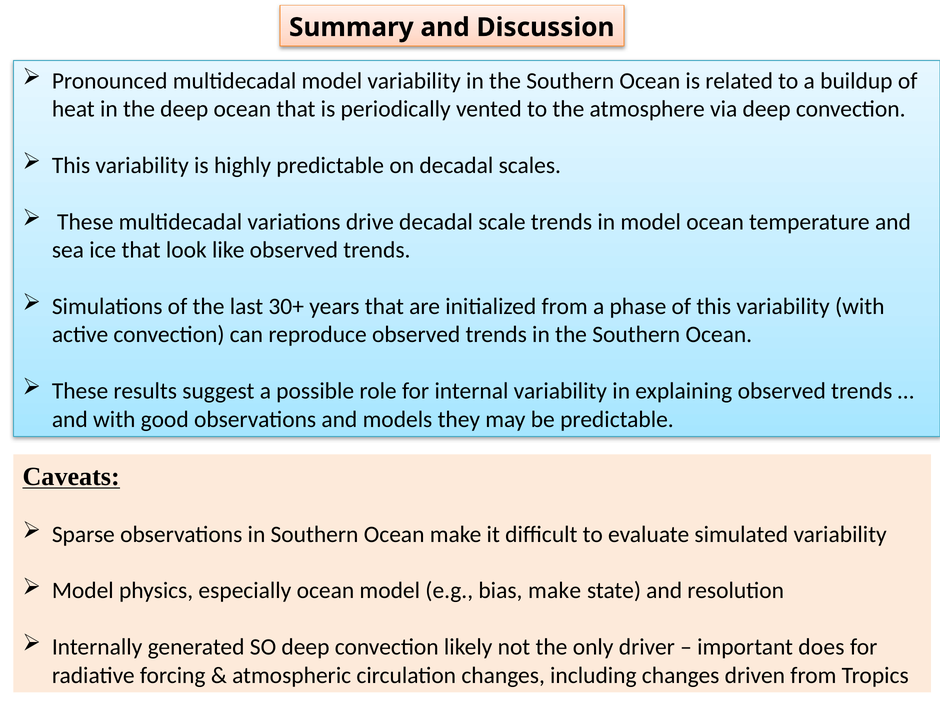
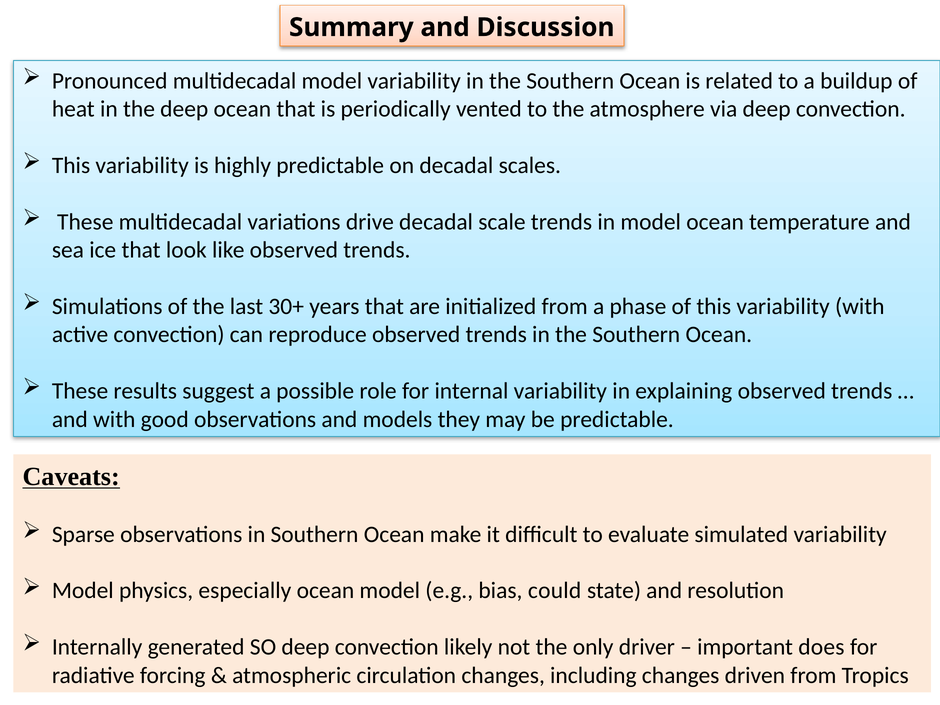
bias make: make -> could (555, 591)
